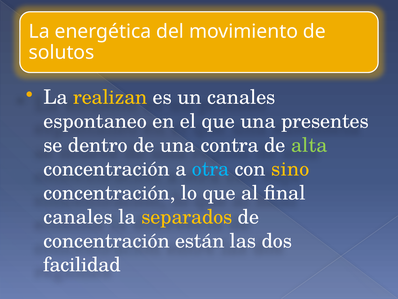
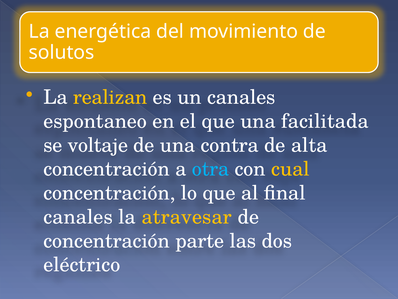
presentes: presentes -> facilitada (325, 121)
dentro: dentro -> voltaje (98, 145)
alta colour: light green -> white (309, 145)
sino: sino -> cual (290, 169)
separados: separados -> atravesar (187, 217)
están: están -> parte (200, 241)
facilidad: facilidad -> eléctrico (82, 264)
